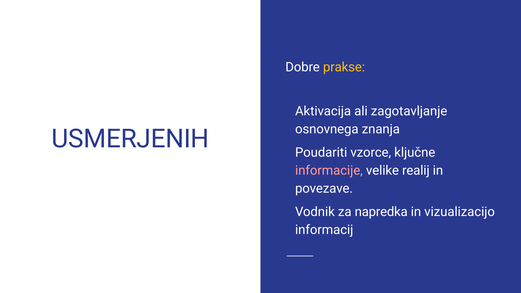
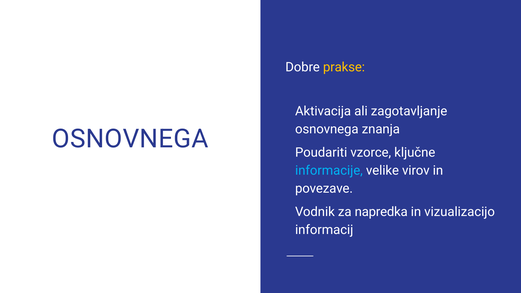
USMERJENIH: USMERJENIH -> OSNOVNEGA (130, 139)
informacije colour: pink -> light blue (329, 171)
realij: realij -> virov (416, 171)
